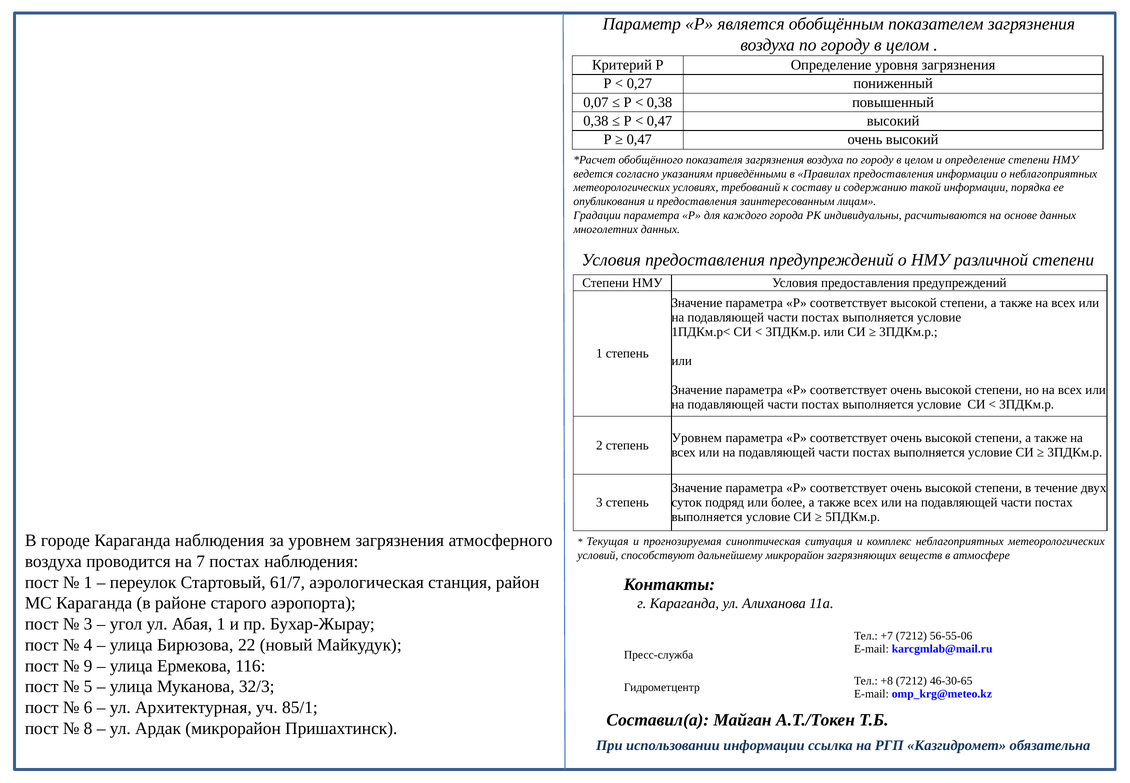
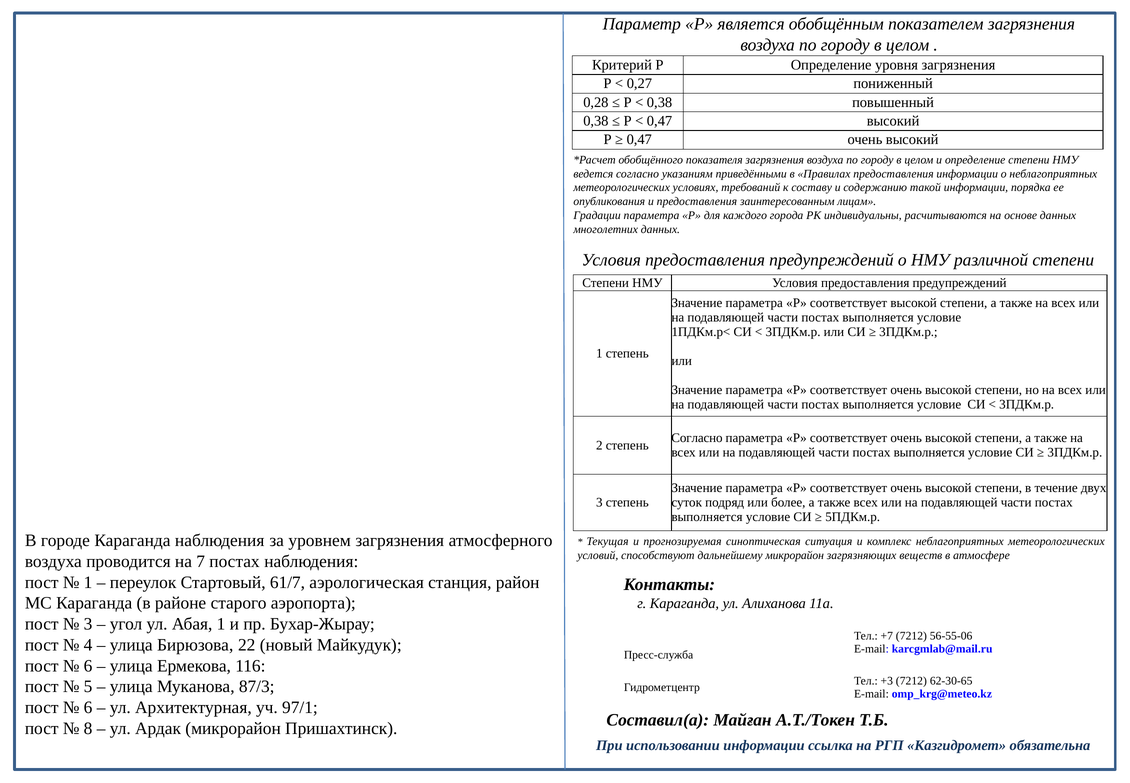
0,07: 0,07 -> 0,28 (596, 102)
Уровнем: Уровнем -> Согласно (697, 438)
9: 9 -> 6 (88, 665)
+8: +8 -> +3 (887, 680)
46-30-65: 46-30-65 -> 62-30-65 (951, 680)
32/3: 32/3 -> 87/3 (257, 686)
85/1: 85/1 -> 97/1 (300, 707)
